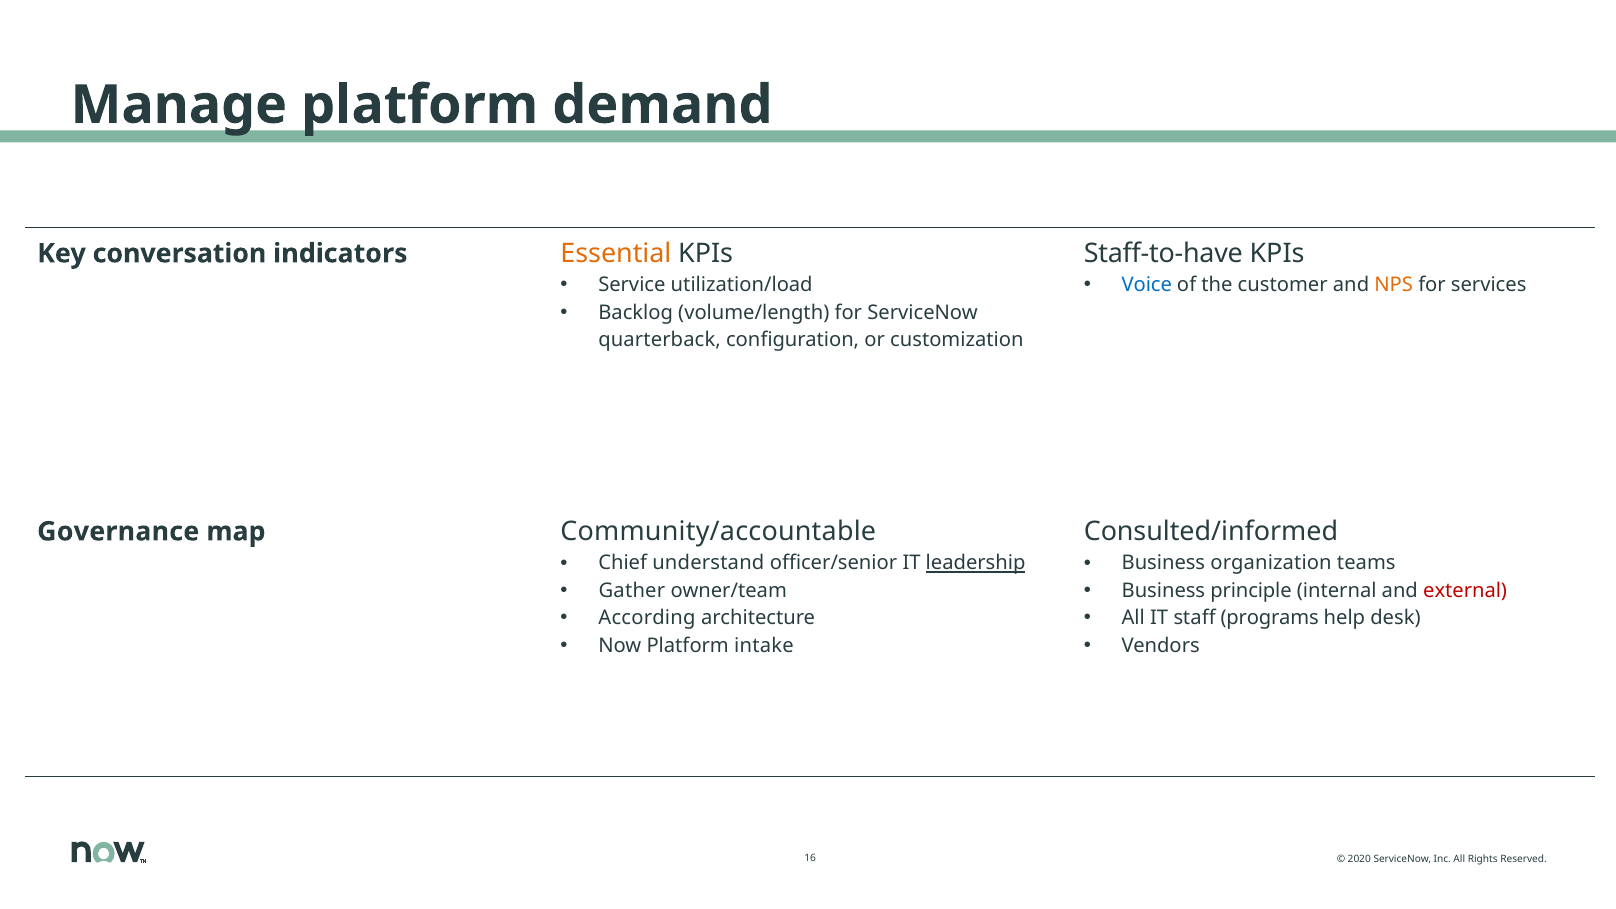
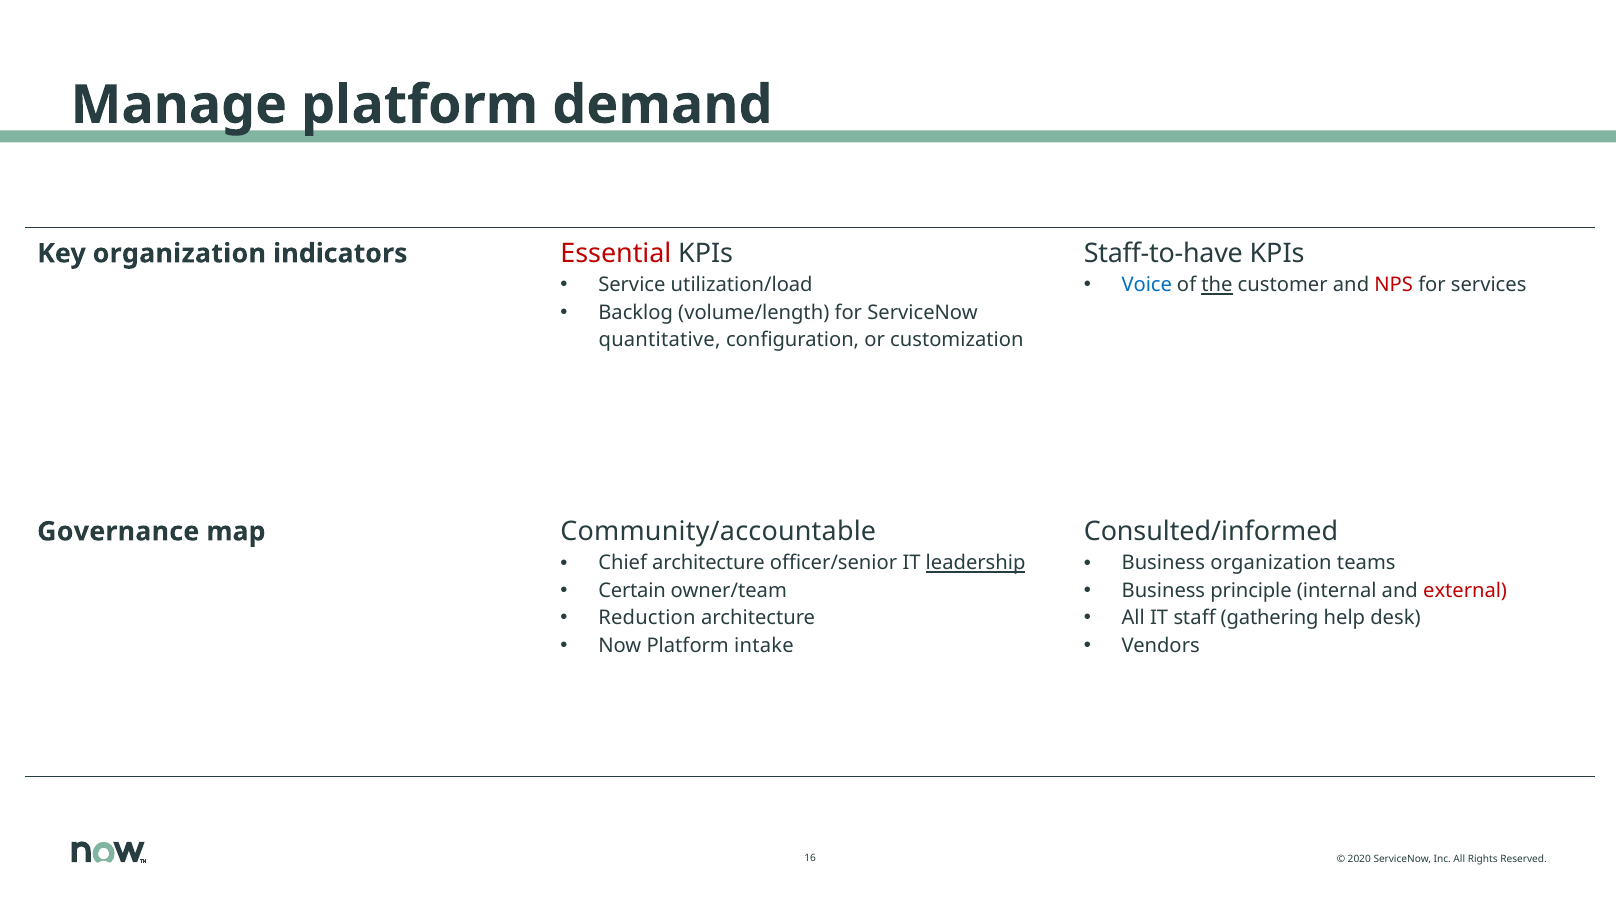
Key conversation: conversation -> organization (179, 254)
Essential colour: orange -> red (616, 254)
the underline: none -> present (1217, 285)
NPS colour: orange -> red (1394, 285)
quarterback: quarterback -> quantitative (660, 340)
Chief understand: understand -> architecture (709, 563)
Gather: Gather -> Certain (632, 591)
According: According -> Reduction (647, 618)
programs: programs -> gathering (1270, 618)
